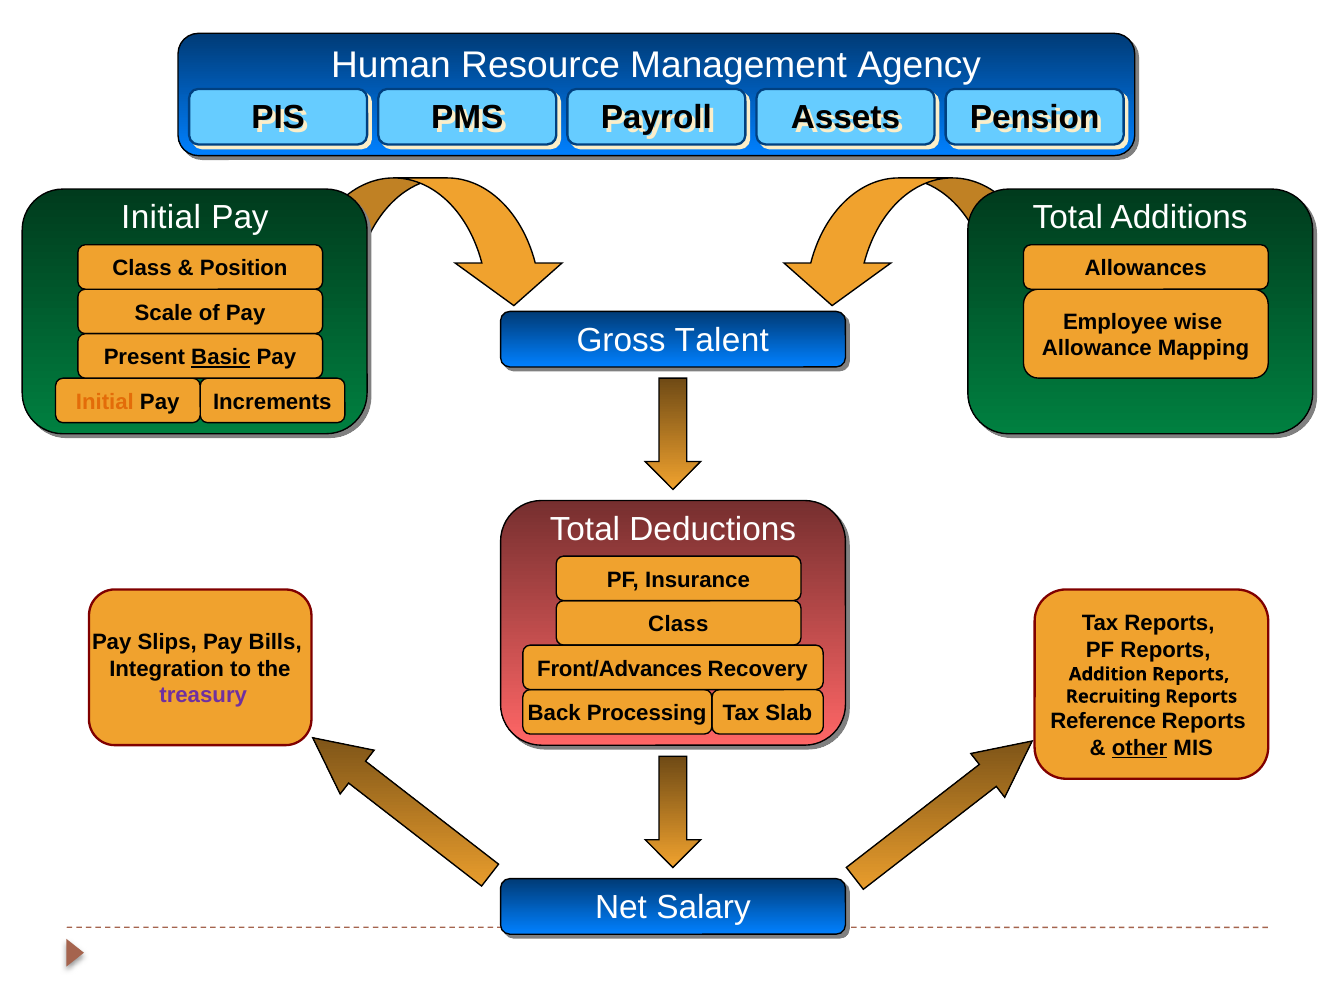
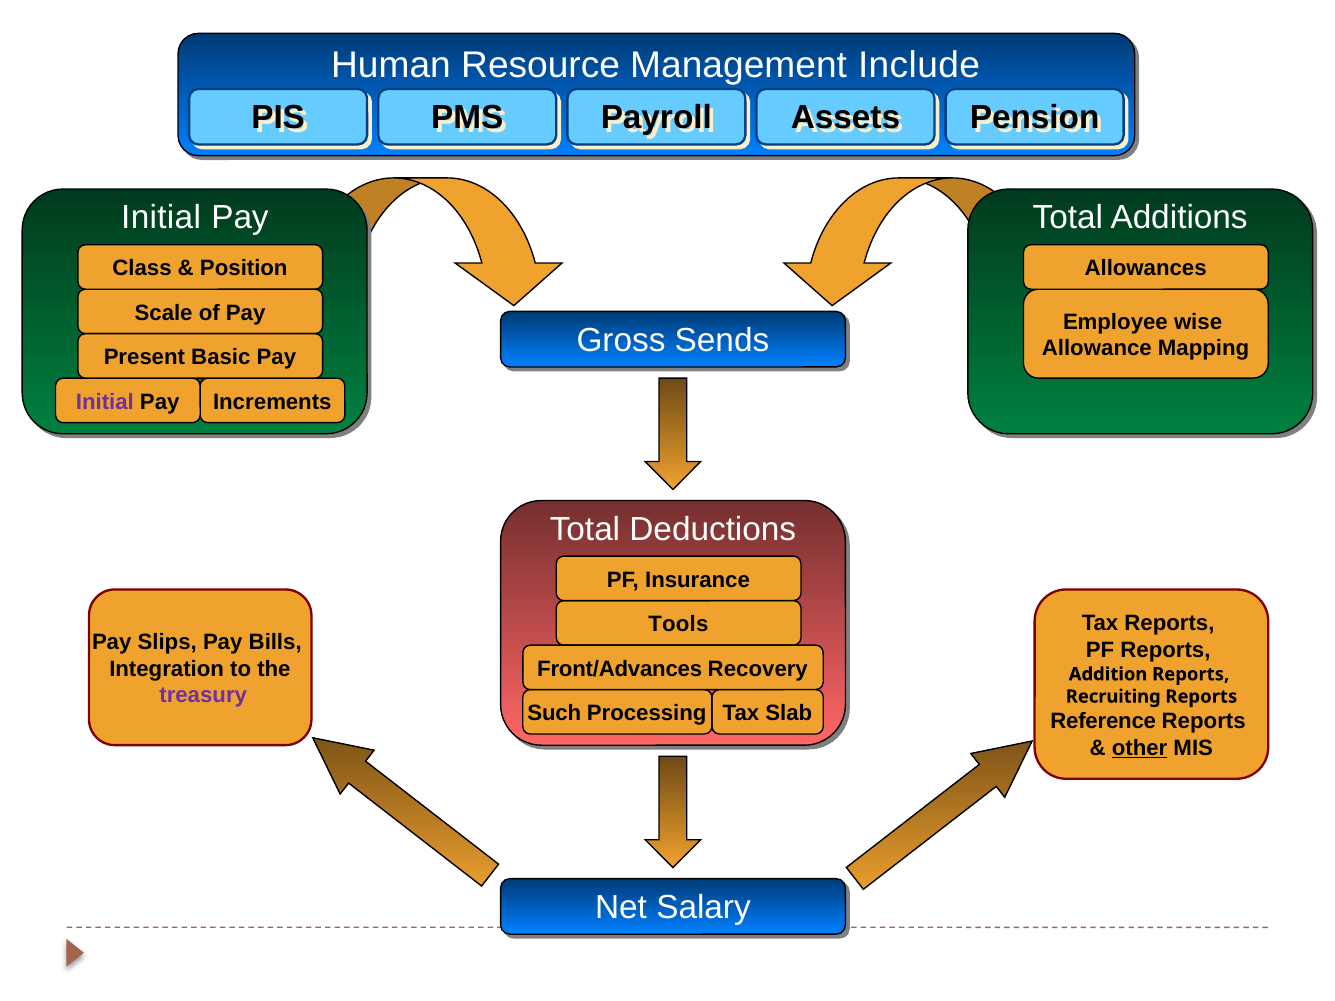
Agency: Agency -> Include (919, 65)
Talent: Talent -> Sends (722, 340)
Basic underline: present -> none (221, 358)
Initial colour: orange -> purple (105, 402)
Class: Class -> Tools (678, 625)
Back: Back -> Such (554, 714)
